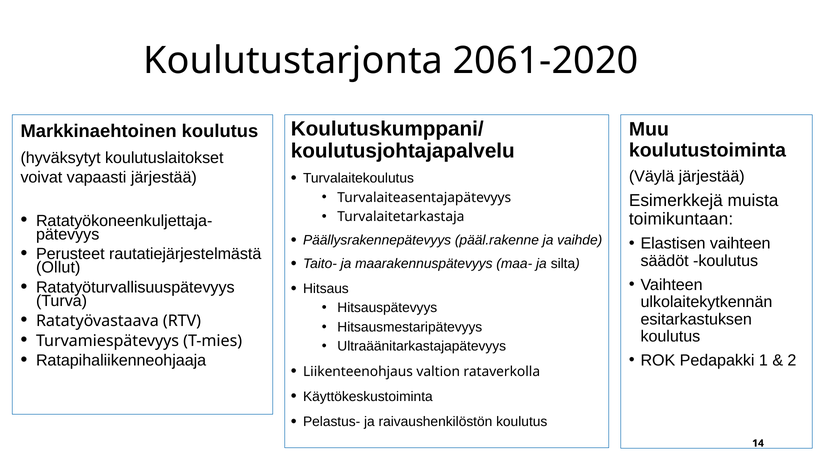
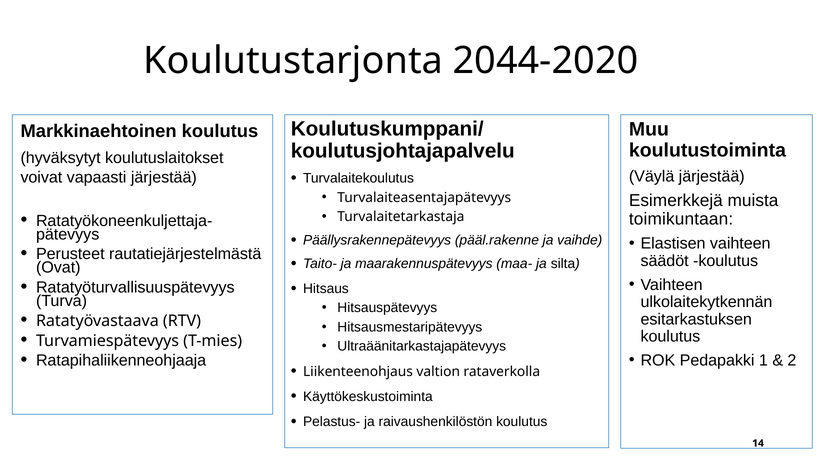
2061-2020: 2061-2020 -> 2044-2020 (546, 61)
Ollut: Ollut -> Ovat (58, 268)
